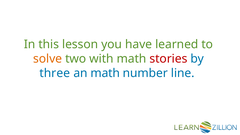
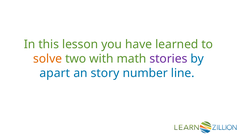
stories colour: red -> purple (168, 59)
three: three -> apart (55, 73)
an math: math -> story (105, 73)
